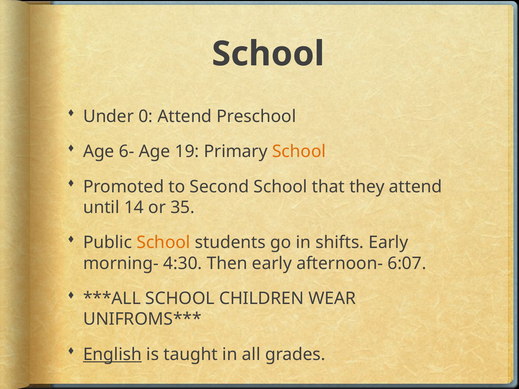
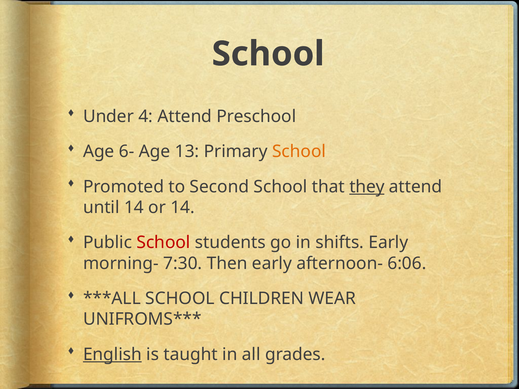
0: 0 -> 4 (146, 116)
19: 19 -> 13 (187, 152)
they underline: none -> present (367, 187)
or 35: 35 -> 14 (183, 208)
School colour: orange -> red (163, 243)
4:30: 4:30 -> 7:30 (183, 264)
6:07: 6:07 -> 6:06 (407, 264)
